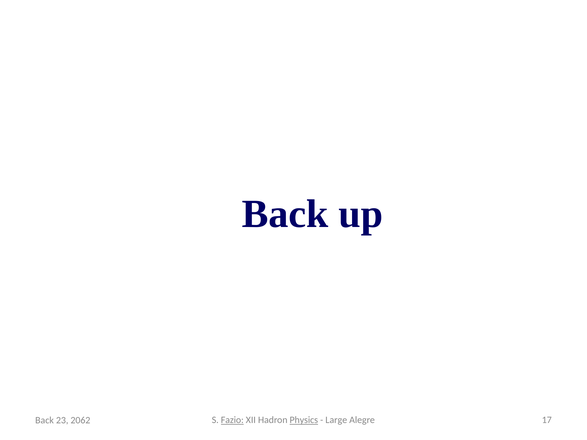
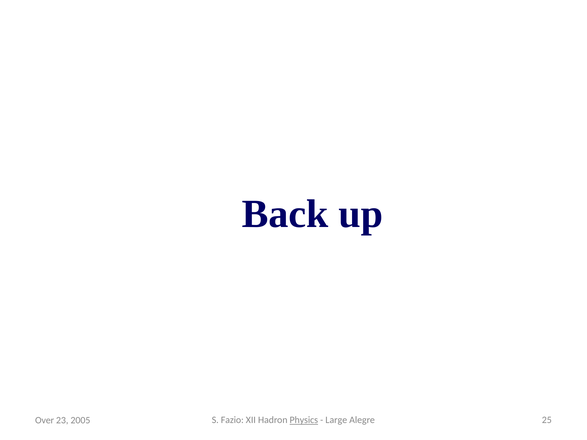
Fazio underline: present -> none (232, 420)
17: 17 -> 25 (547, 420)
Back: Back -> Over (45, 420)
2062: 2062 -> 2005 (80, 420)
